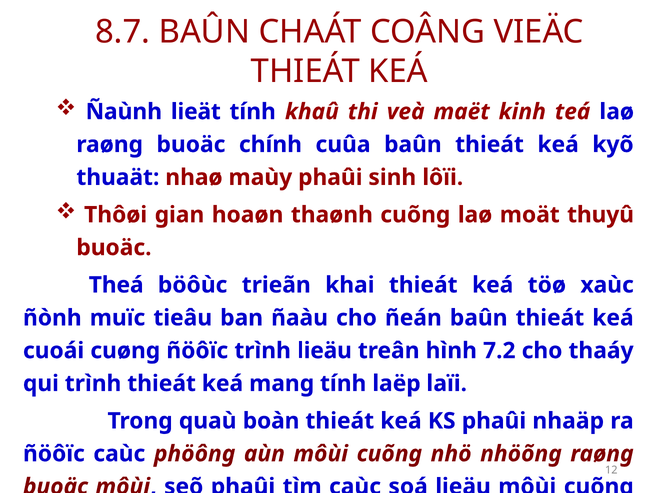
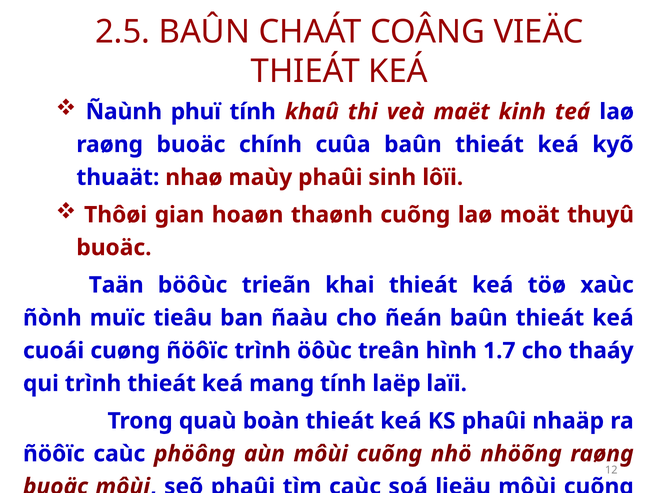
8.7: 8.7 -> 2.5 (123, 32)
lieät: lieät -> phuï (196, 112)
Theá: Theá -> Taän (116, 285)
trình lieäu: lieäu -> öôùc (324, 351)
7.2: 7.2 -> 1.7 (499, 351)
